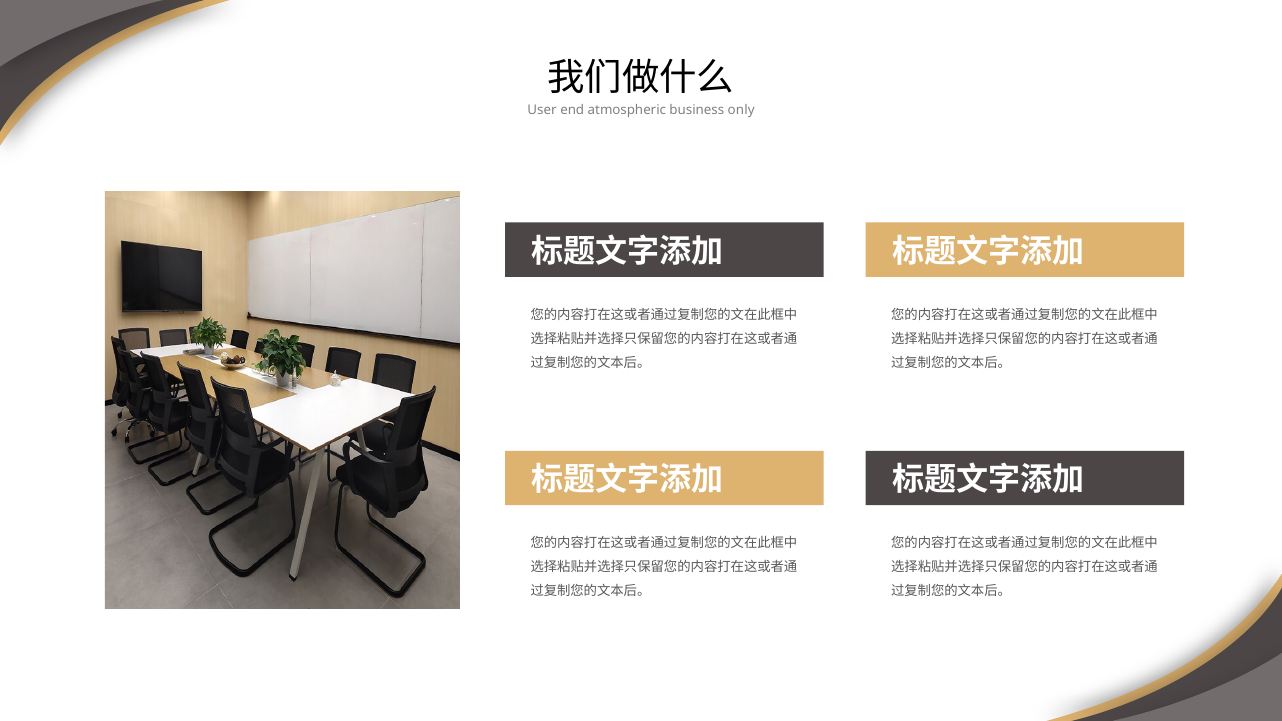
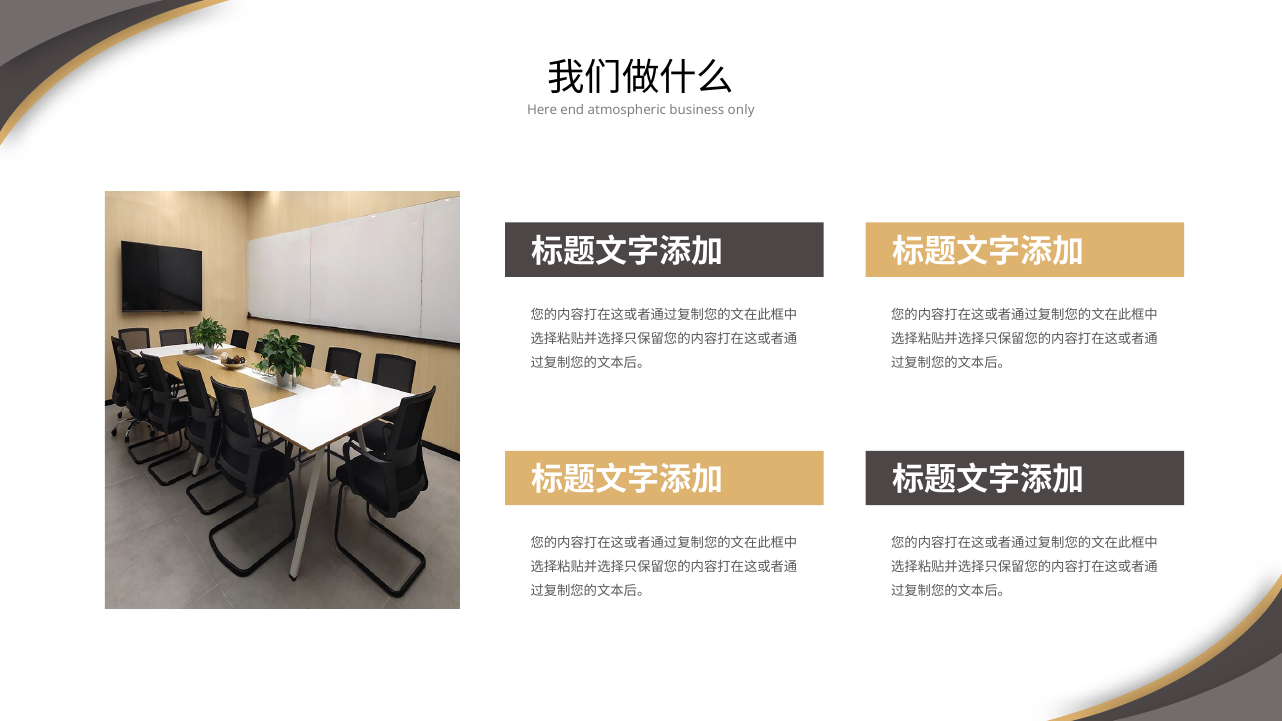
User: User -> Here (542, 110)
